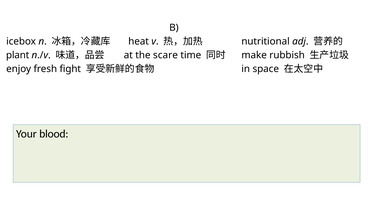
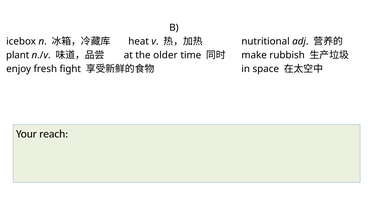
scare: scare -> older (165, 55)
blood: blood -> reach (54, 134)
